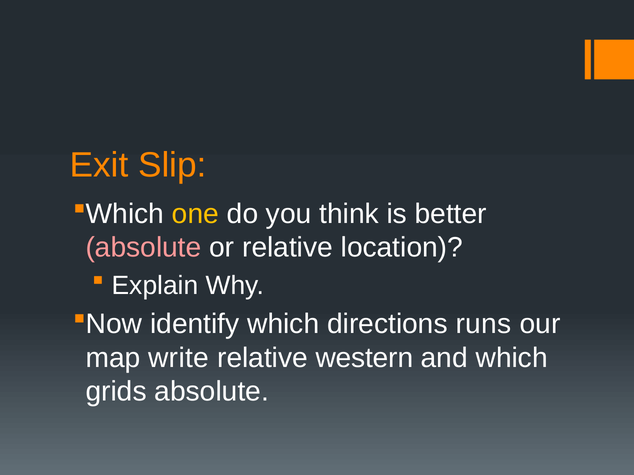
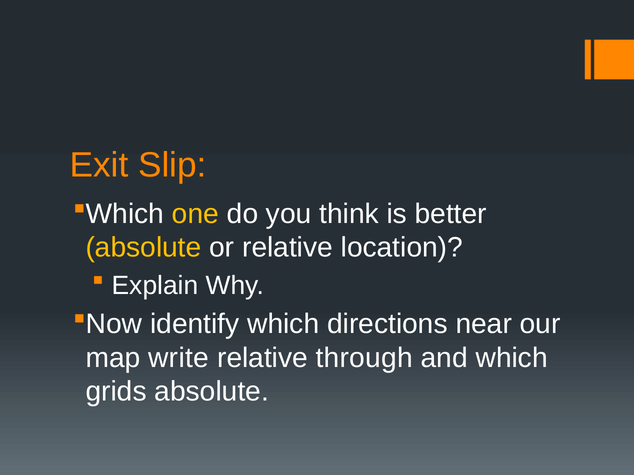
absolute colour: pink -> yellow (144, 248)
runs: runs -> near (484, 324)
western: western -> through (364, 358)
